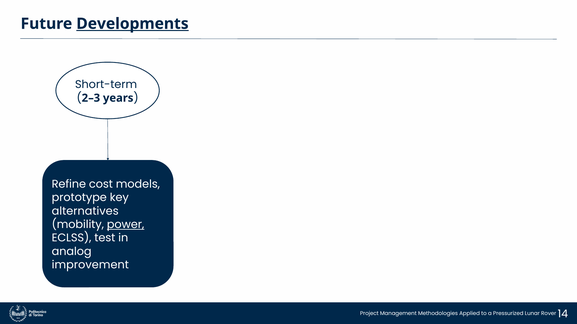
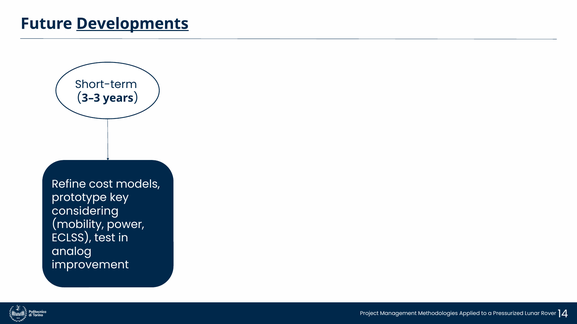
2–3: 2–3 -> 3–3 (91, 98)
alternatives: alternatives -> considering (85, 211)
power underline: present -> none (126, 225)
